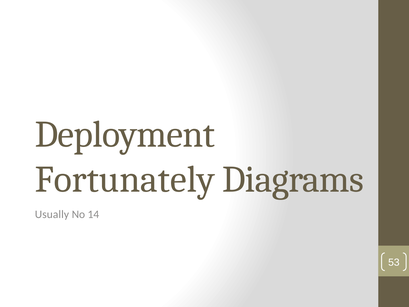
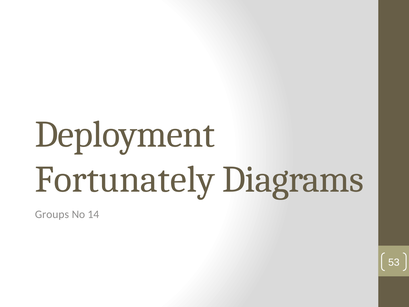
Usually: Usually -> Groups (52, 214)
